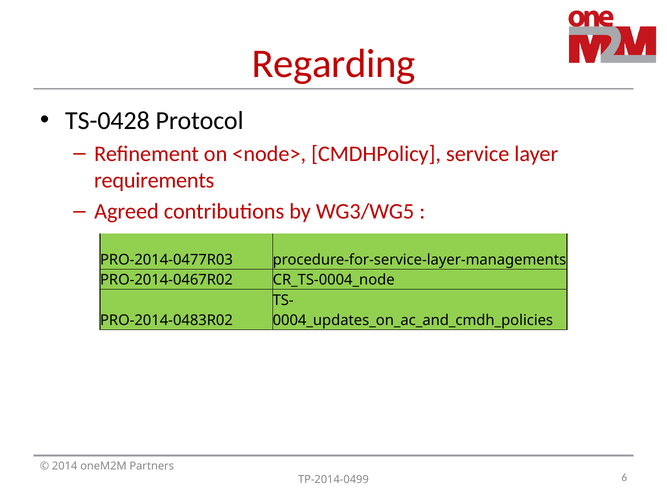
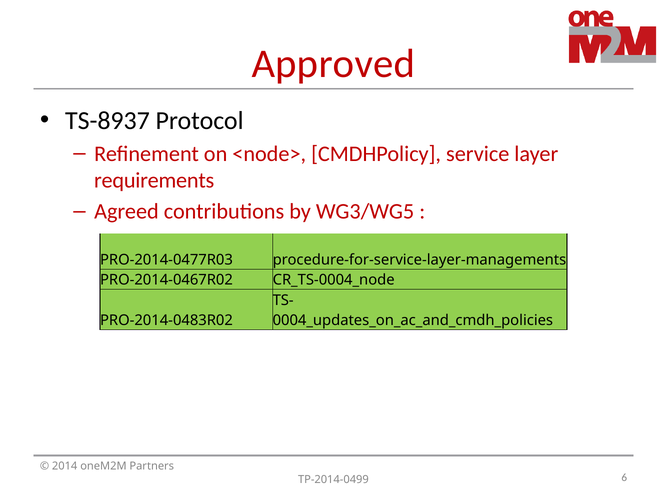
Regarding: Regarding -> Approved (333, 64)
TS-0428: TS-0428 -> TS-8937 (107, 121)
